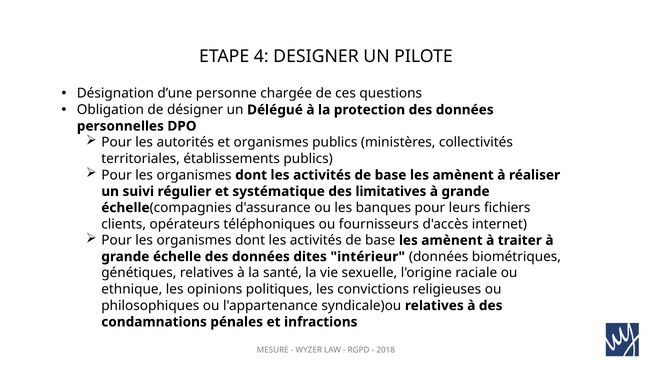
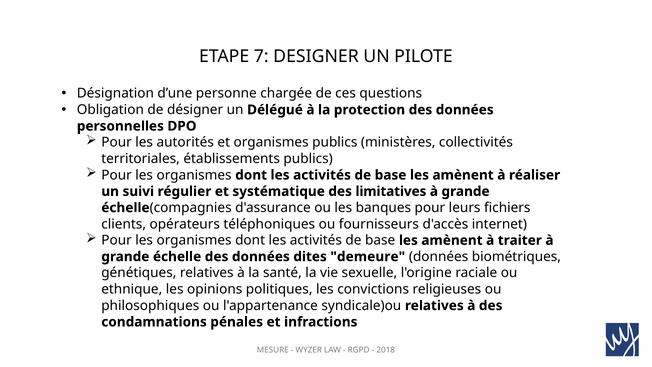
4: 4 -> 7 (261, 56)
intérieur: intérieur -> demeure (368, 256)
